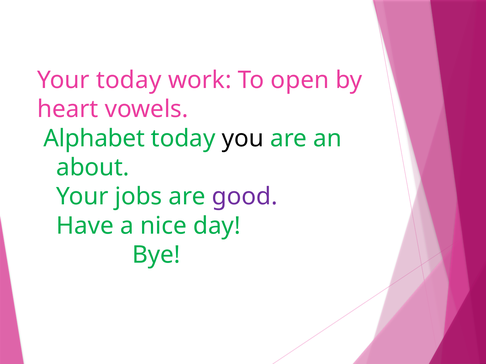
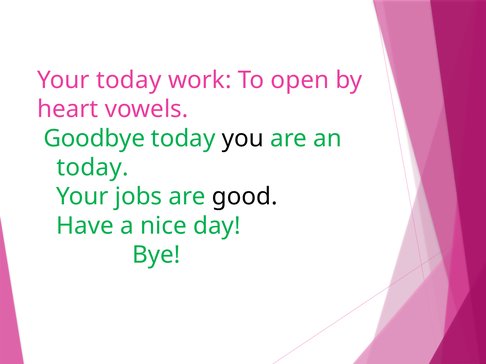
Alphabet: Alphabet -> Goodbye (94, 139)
about: about -> today (93, 168)
good colour: purple -> black (245, 197)
